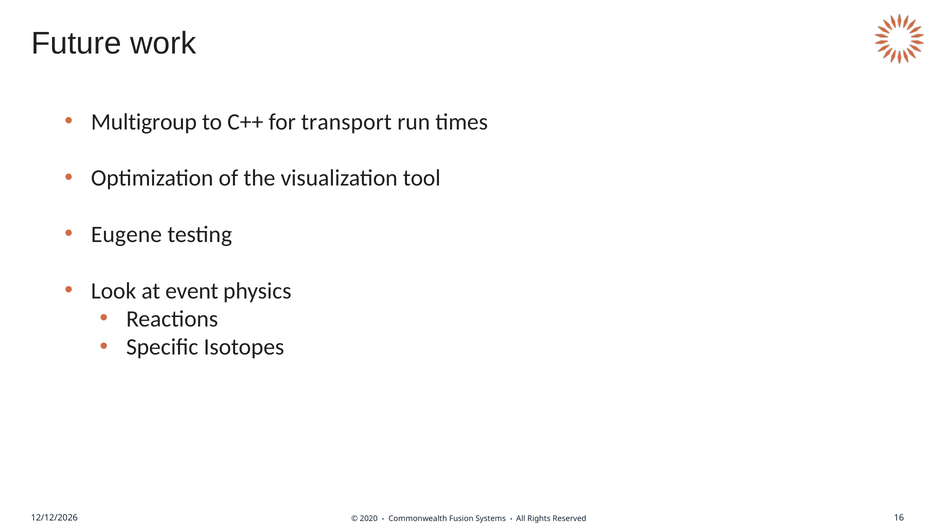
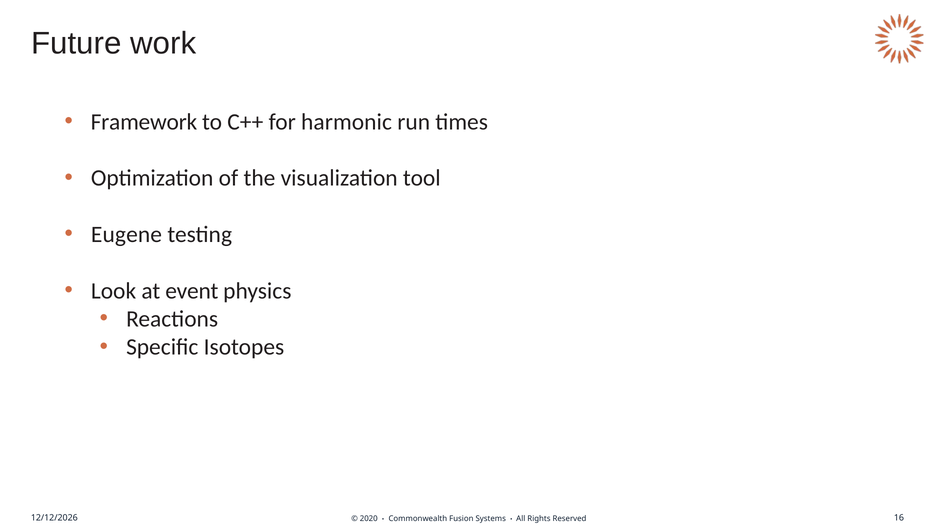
Multigroup: Multigroup -> Framework (144, 122)
transport: transport -> harmonic (347, 122)
